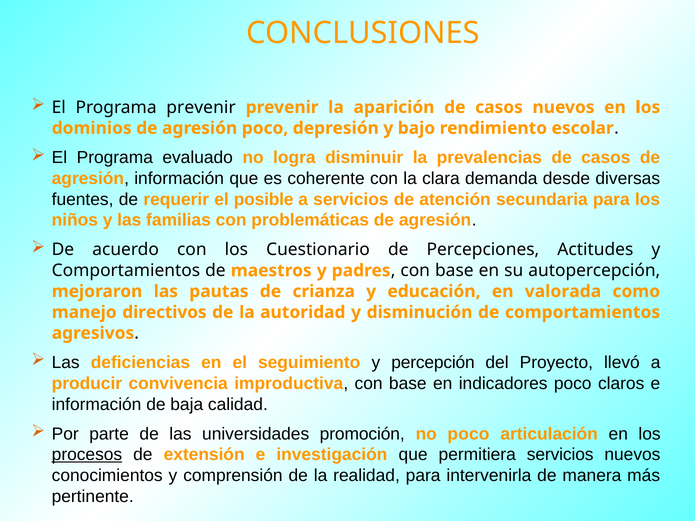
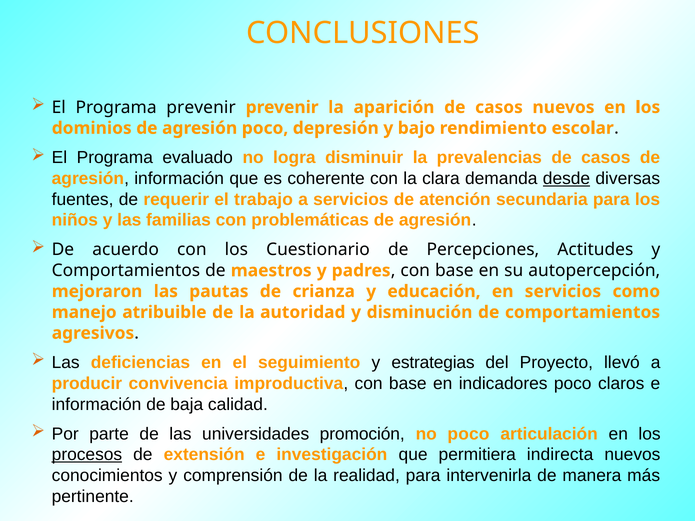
desde underline: none -> present (566, 179)
posible: posible -> trabajo (263, 199)
en valorada: valorada -> servicios (563, 292)
directivos: directivos -> atribuible (164, 312)
percepción: percepción -> estrategias (433, 363)
permitiera servicios: servicios -> indirecta (560, 455)
